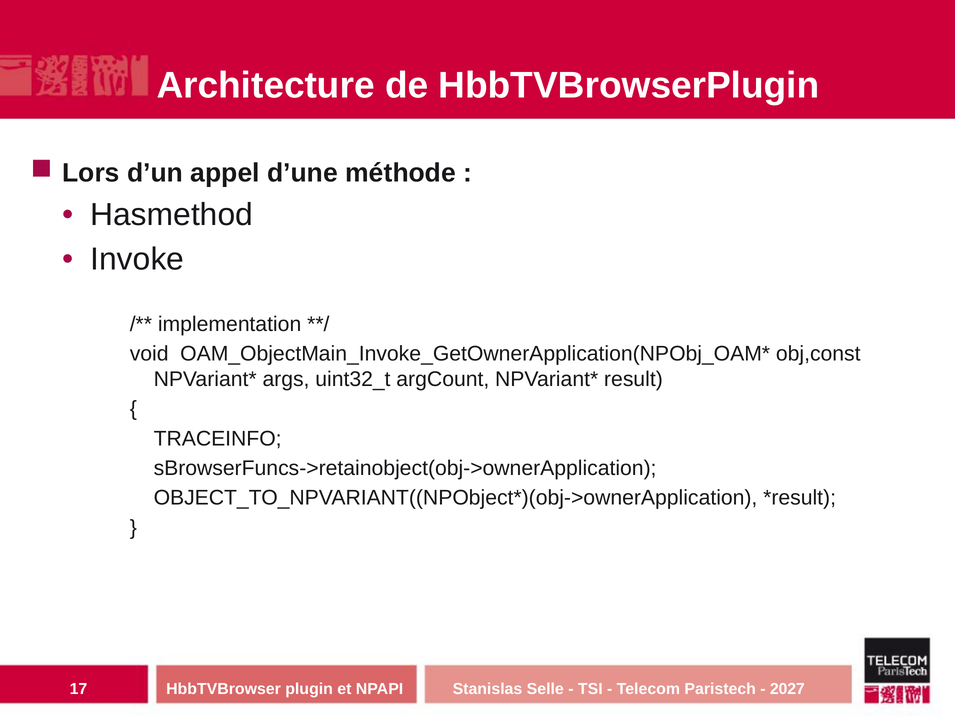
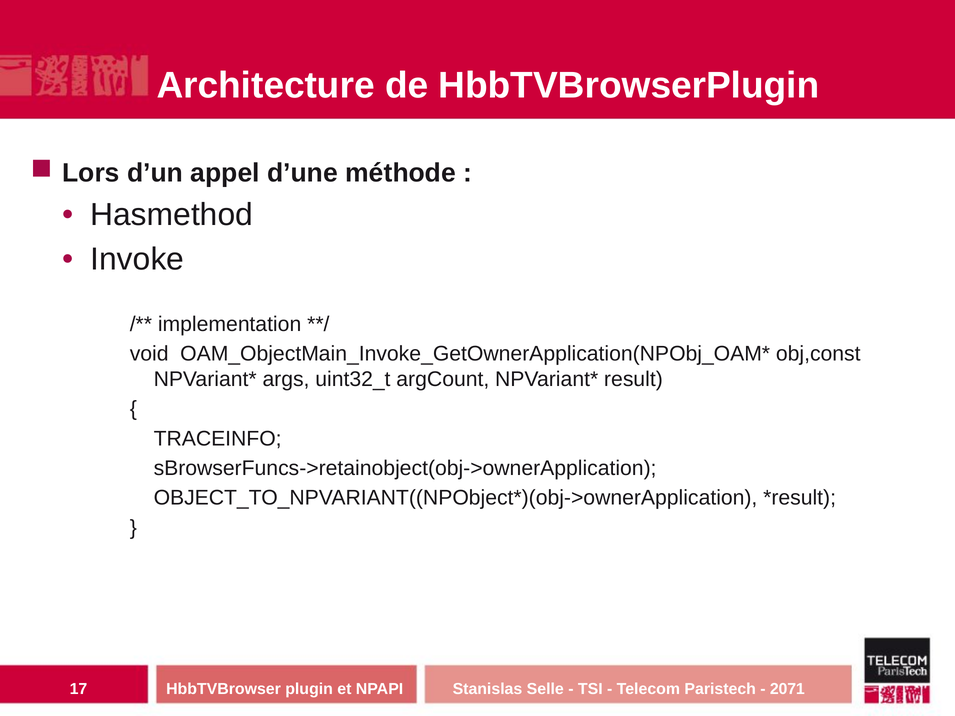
2027: 2027 -> 2071 (787, 689)
